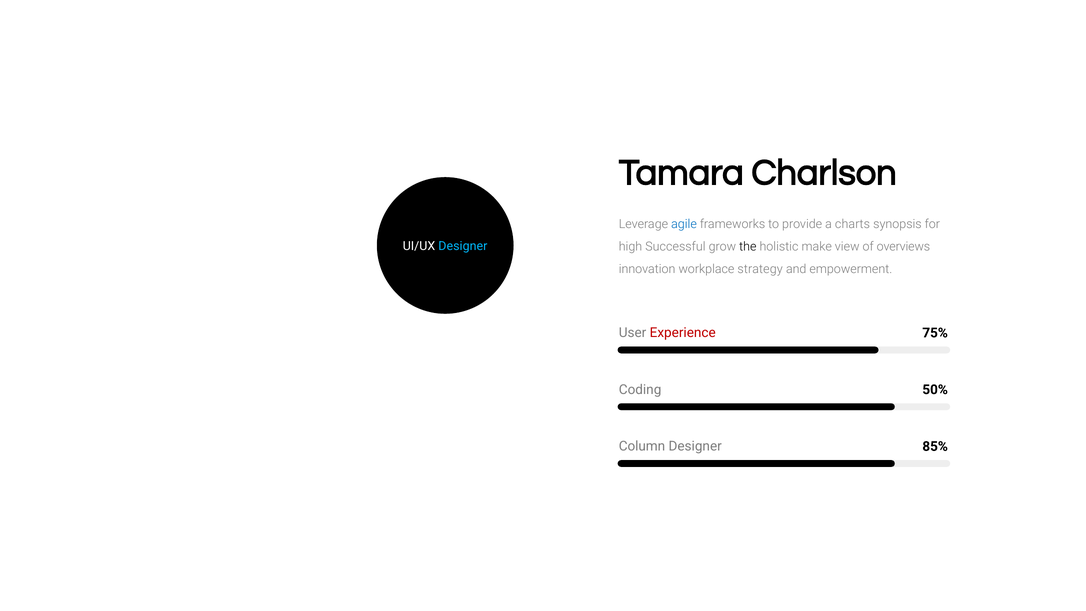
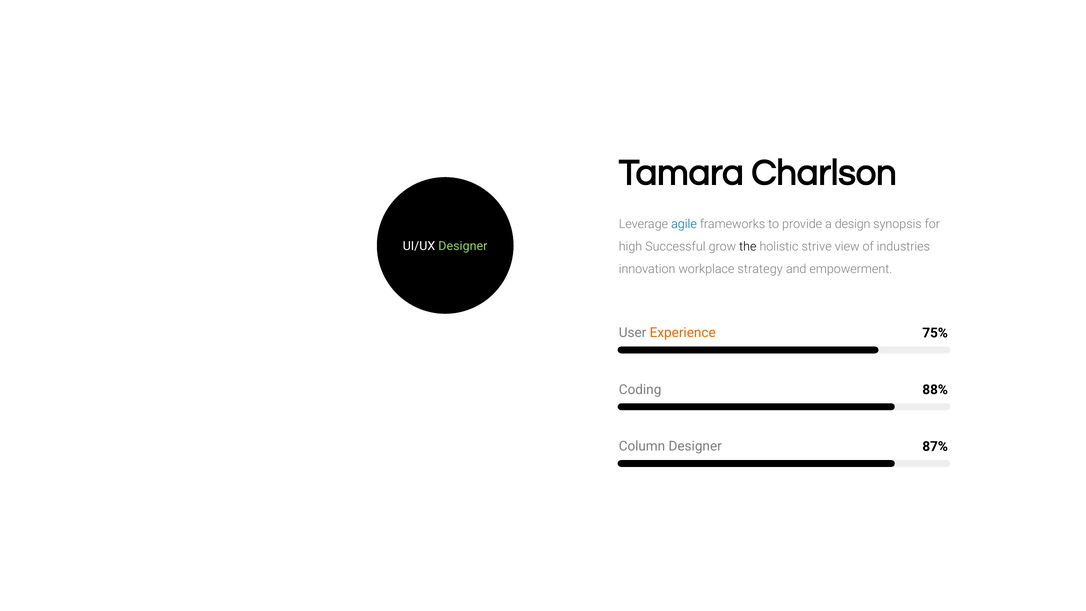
charts: charts -> design (853, 224)
Designer colour: light blue -> light green (463, 246)
make: make -> strive (817, 247)
overviews: overviews -> industries (903, 247)
Experience colour: red -> orange (683, 333)
50%: 50% -> 88% (935, 390)
85%: 85% -> 87% (935, 446)
